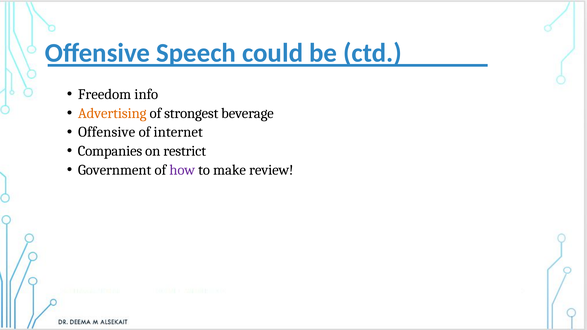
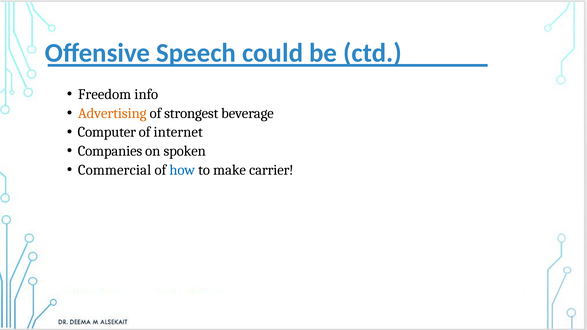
Offensive: Offensive -> Computer (107, 132)
restrict: restrict -> spoken (185, 151)
Government: Government -> Commercial (115, 170)
how colour: purple -> blue (182, 170)
review: review -> carrier (271, 170)
